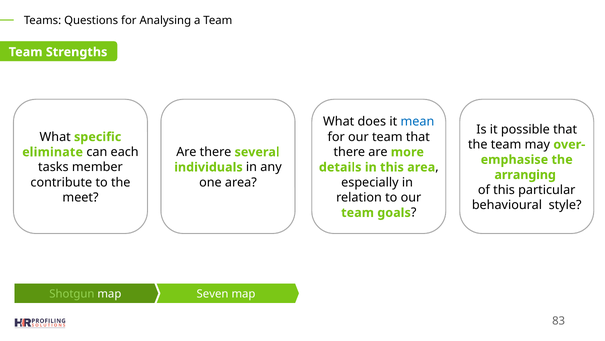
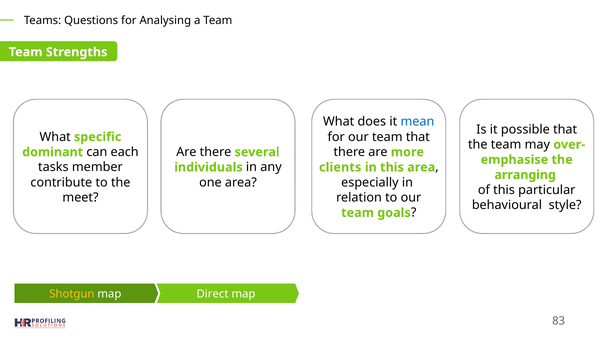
eliminate: eliminate -> dominant (53, 152)
details: details -> clients (340, 167)
Shotgun colour: light green -> yellow (72, 294)
Seven: Seven -> Direct (213, 294)
